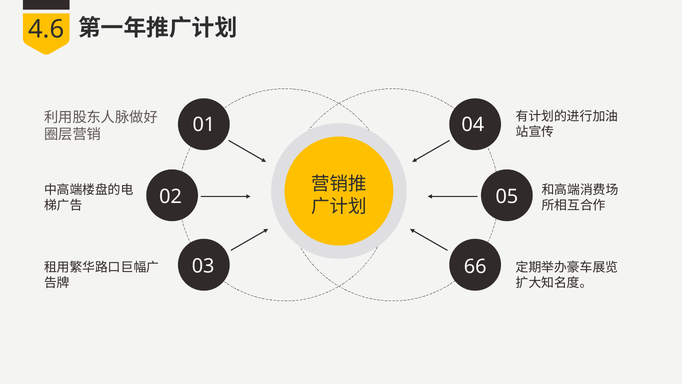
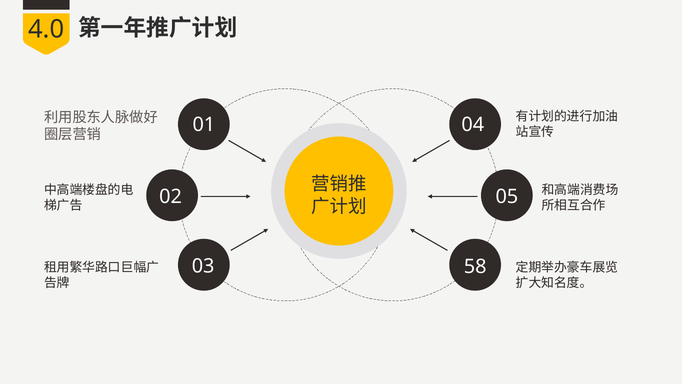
4.6: 4.6 -> 4.0 (46, 29)
66: 66 -> 58 (475, 267)
